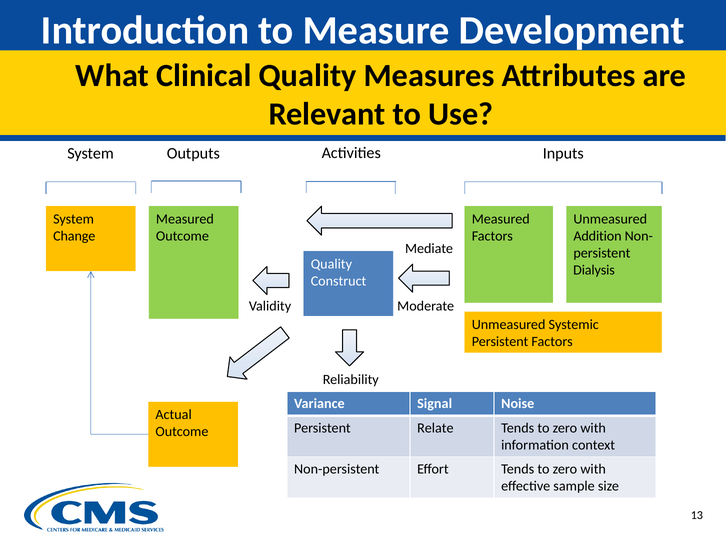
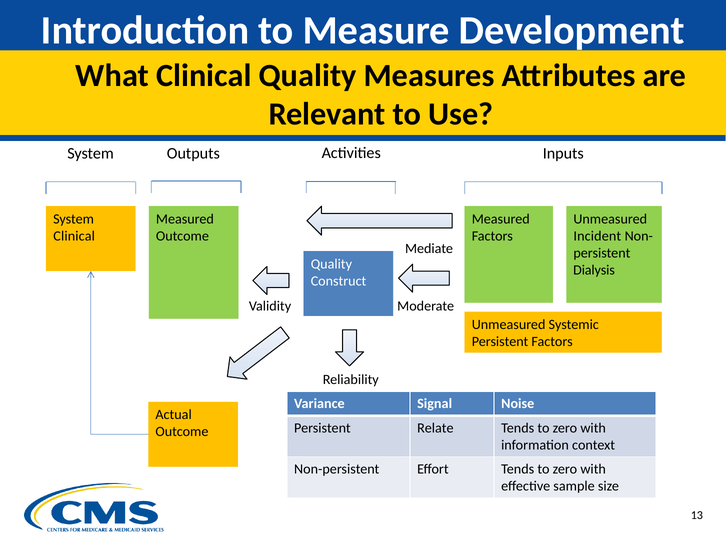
Change: Change -> Clinical (74, 236)
Addition: Addition -> Incident (597, 236)
